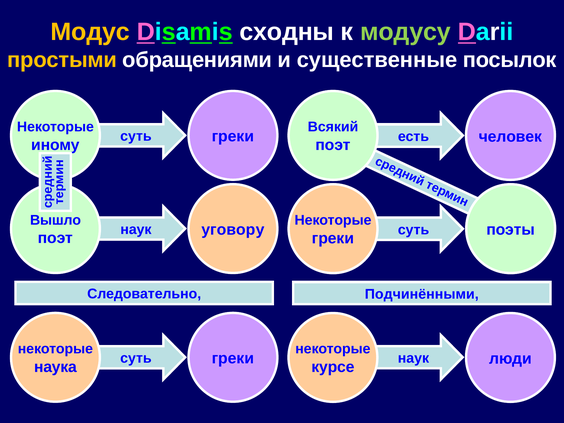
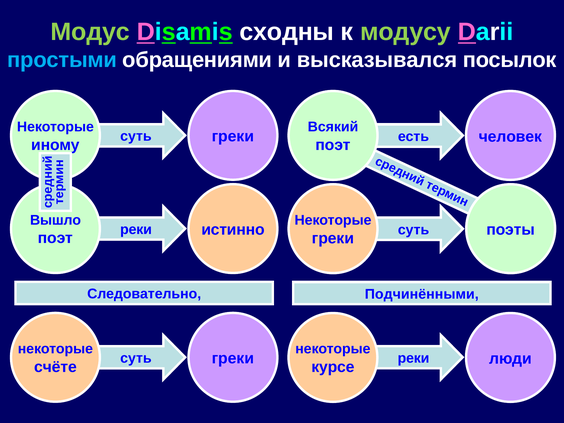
Модус colour: yellow -> light green (90, 32)
простыми colour: yellow -> light blue (62, 60)
существенные: существенные -> высказывался (377, 60)
уговору: уговору -> истинно (233, 230)
наук: наук -> реки (136, 230)
наук: наук -> реки (414, 358)
наука: наука -> счёте (55, 367)
